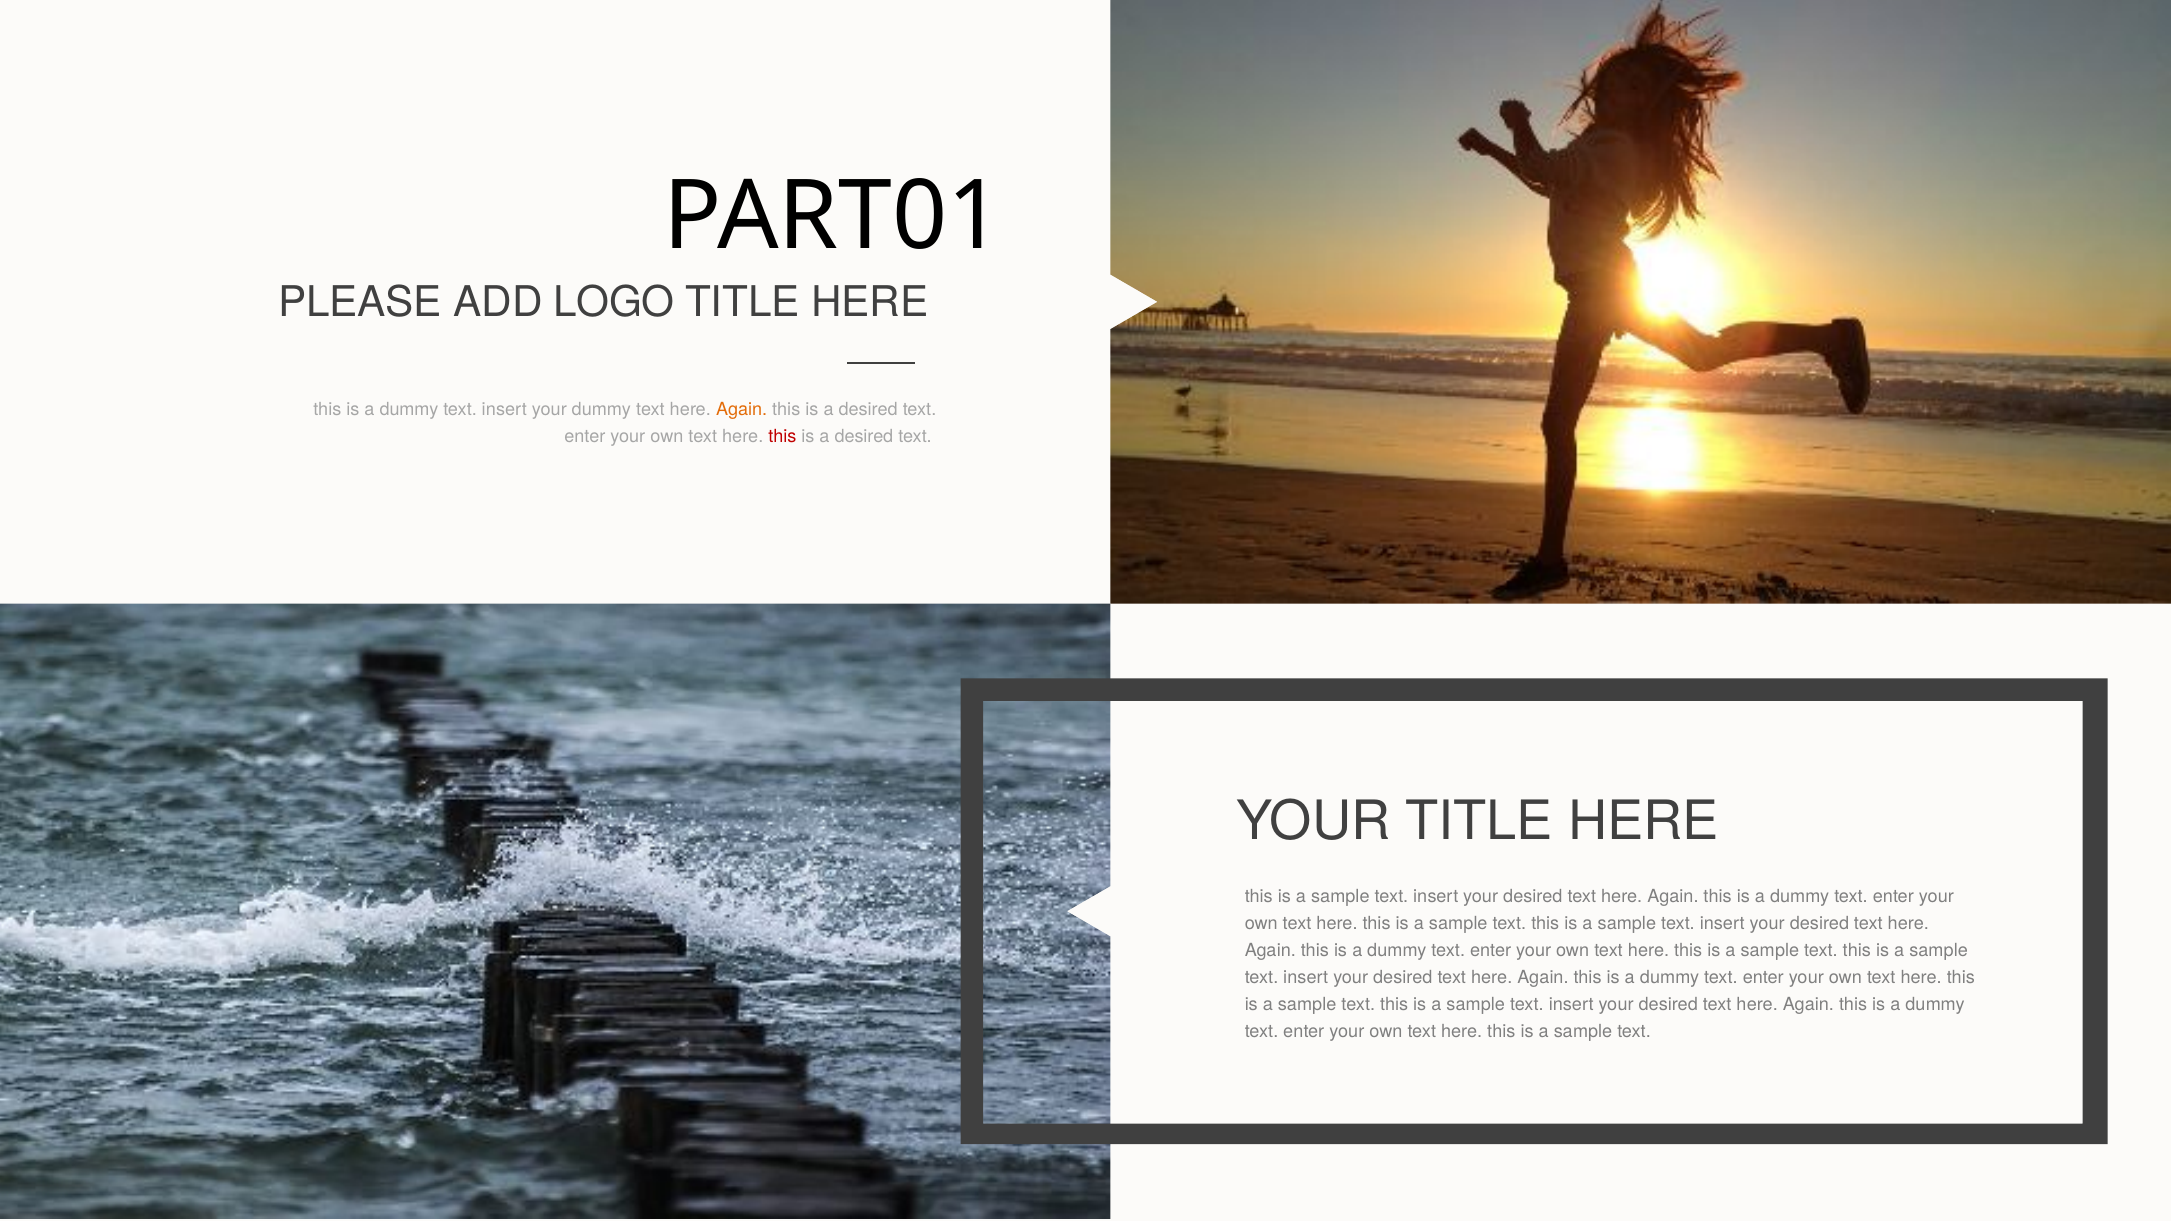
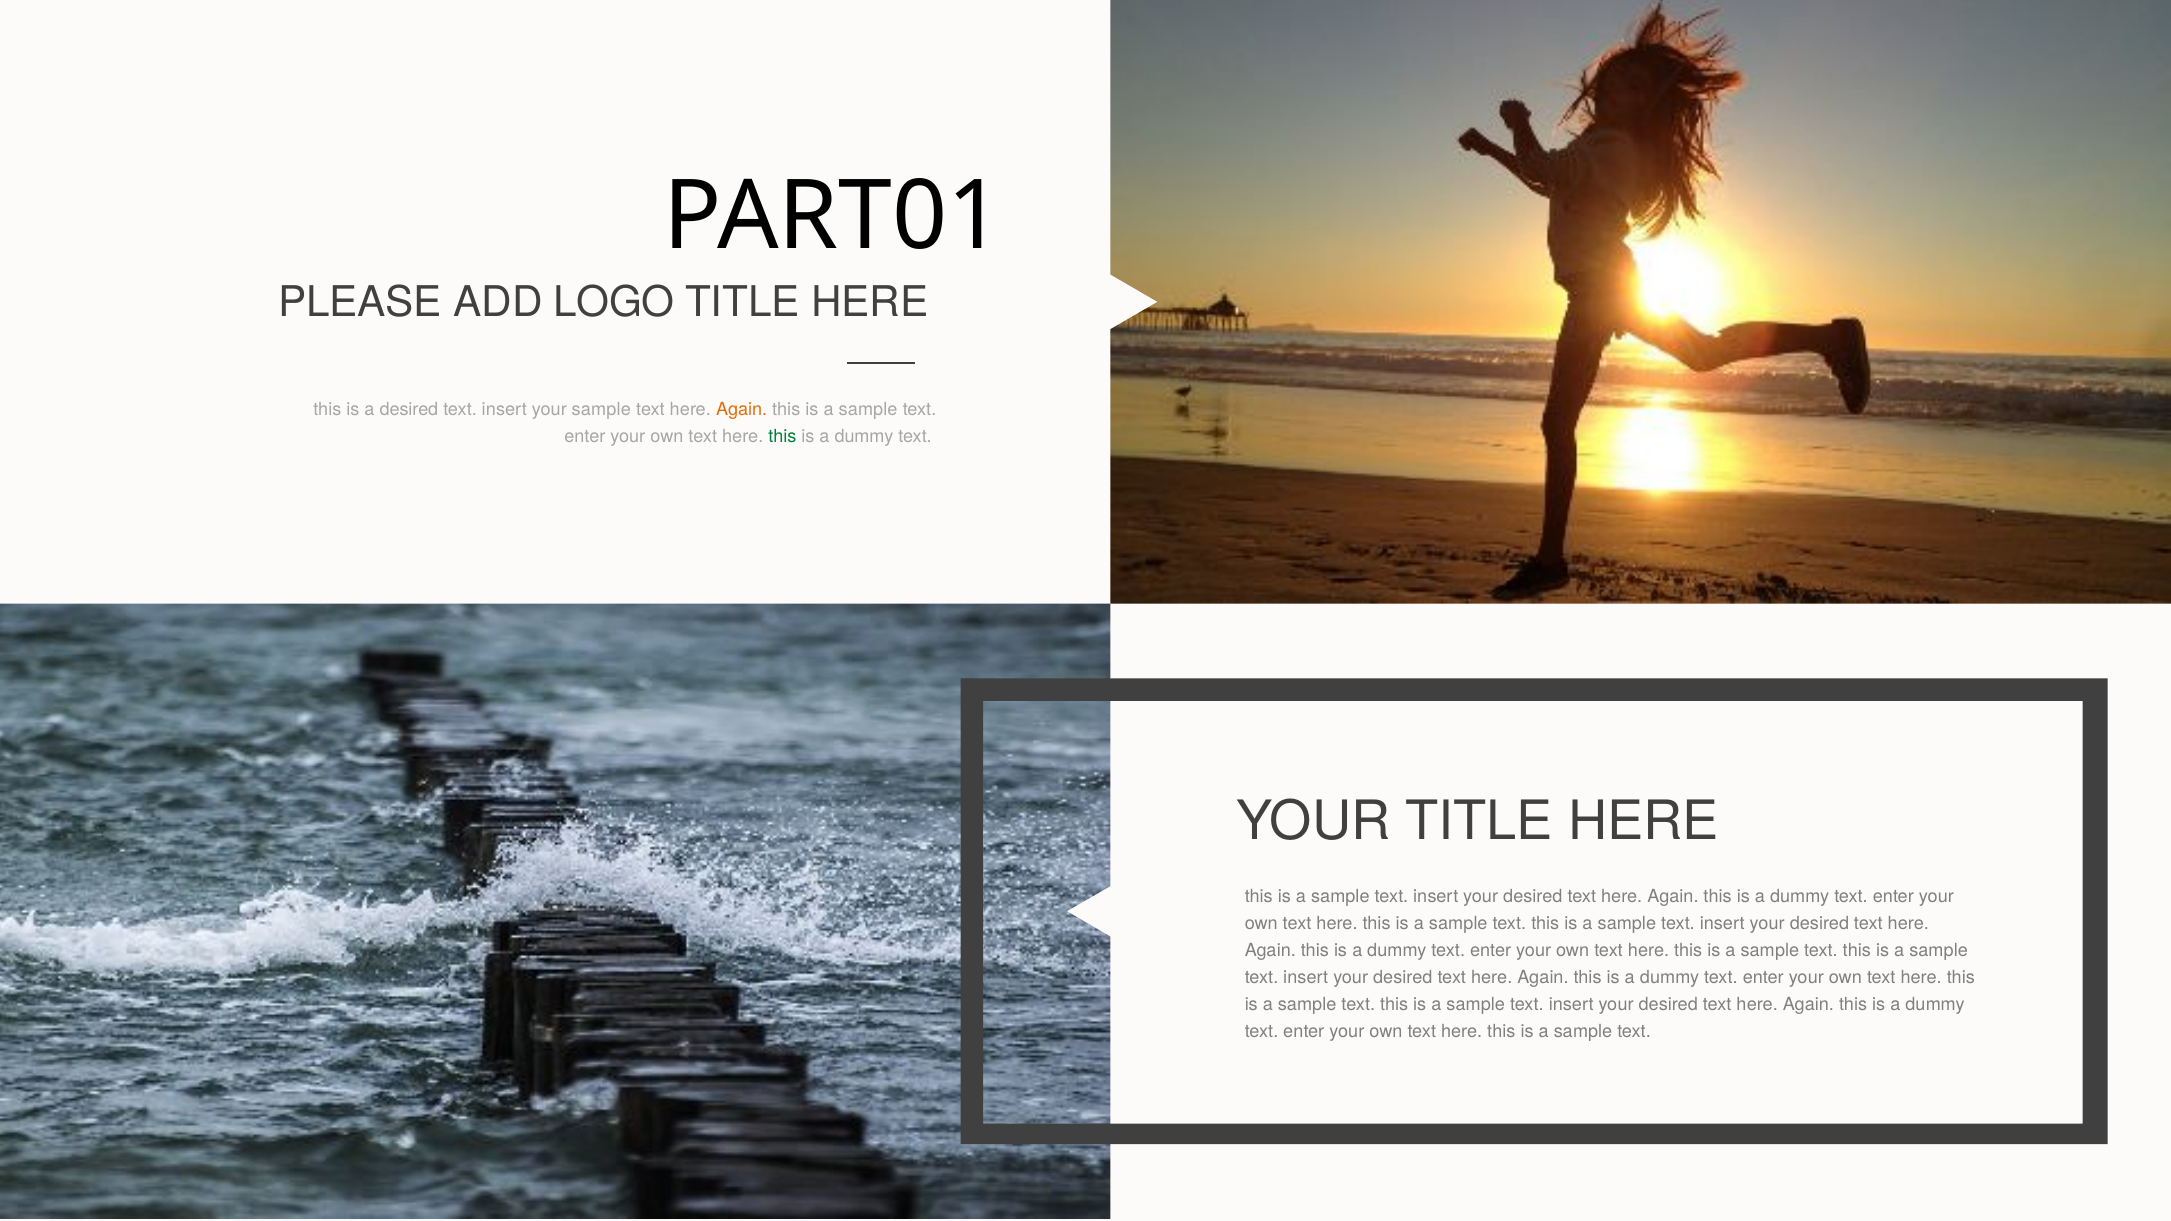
dummy: dummy -> desired (409, 409)
your dummy: dummy -> sample (601, 409)
desired: desired -> sample (868, 409)
this colour: red -> green (782, 436)
desired: desired -> dummy (864, 436)
